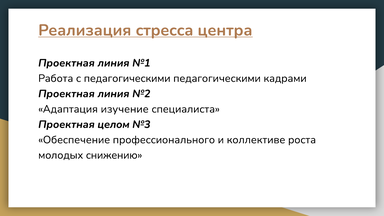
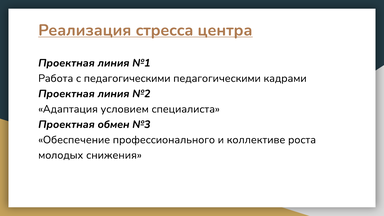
изучение: изучение -> условием (125, 109)
целом: целом -> обмен (114, 124)
снижению: снижению -> снижения (114, 155)
